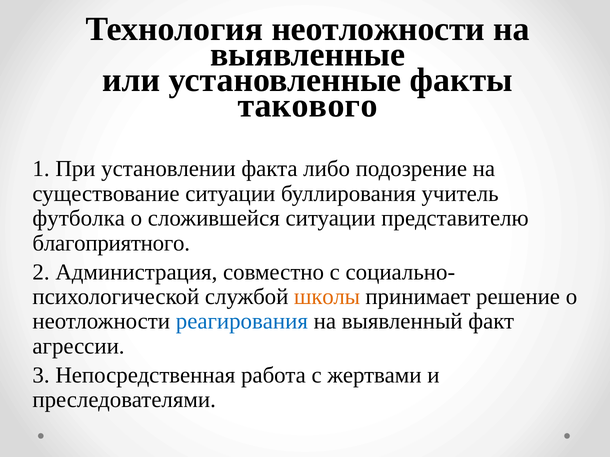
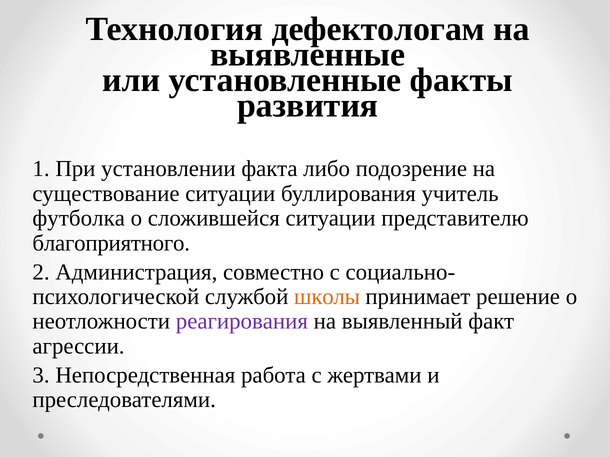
Технология неотложности: неотложности -> дефектологам (378, 29)
такового: такового -> развития (308, 105)
реагирования colour: blue -> purple (242, 322)
